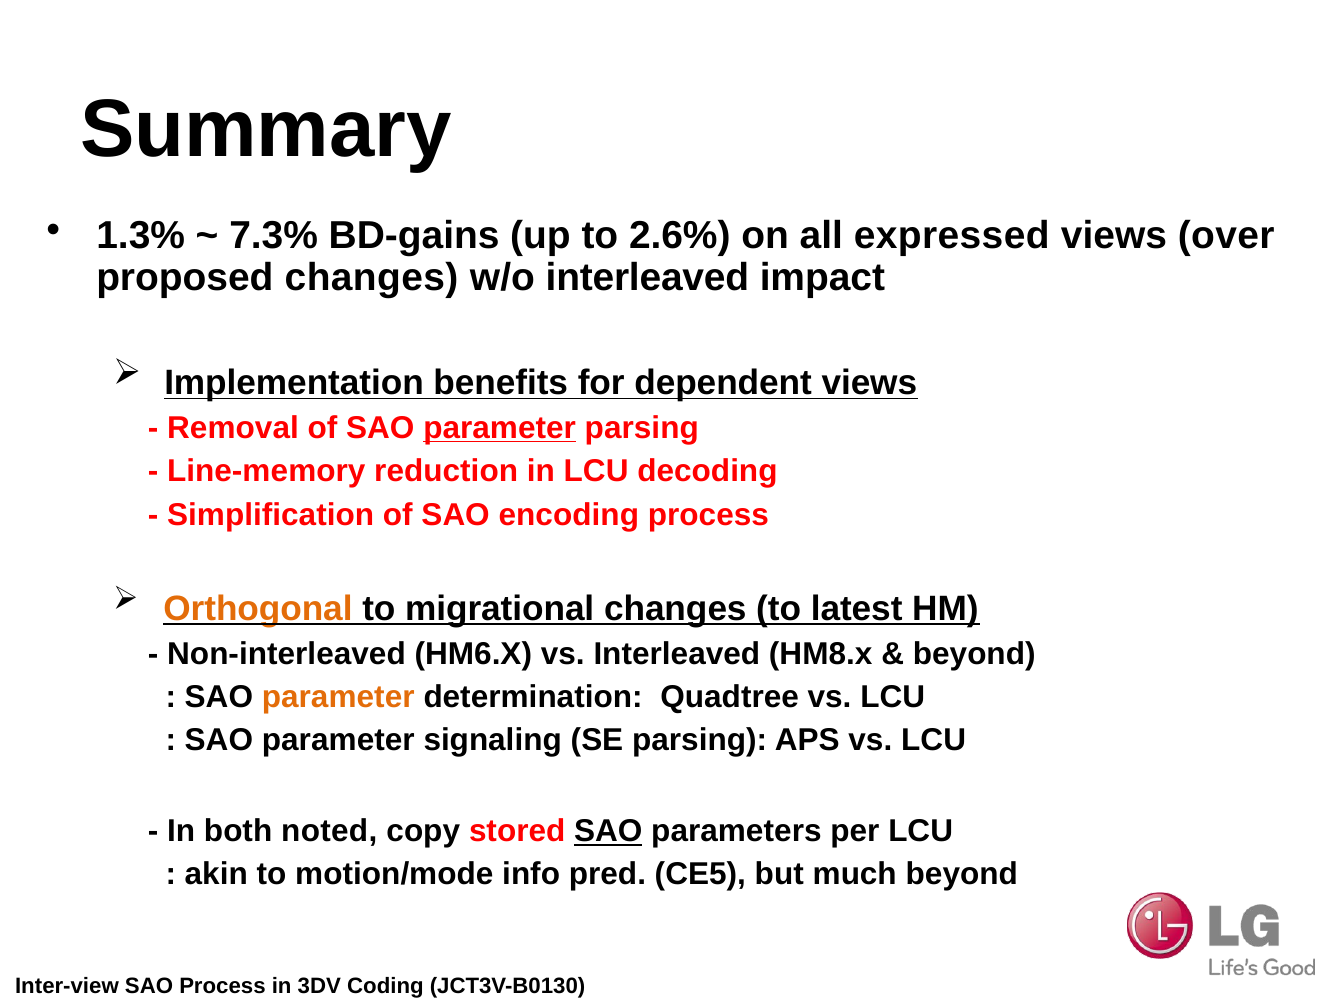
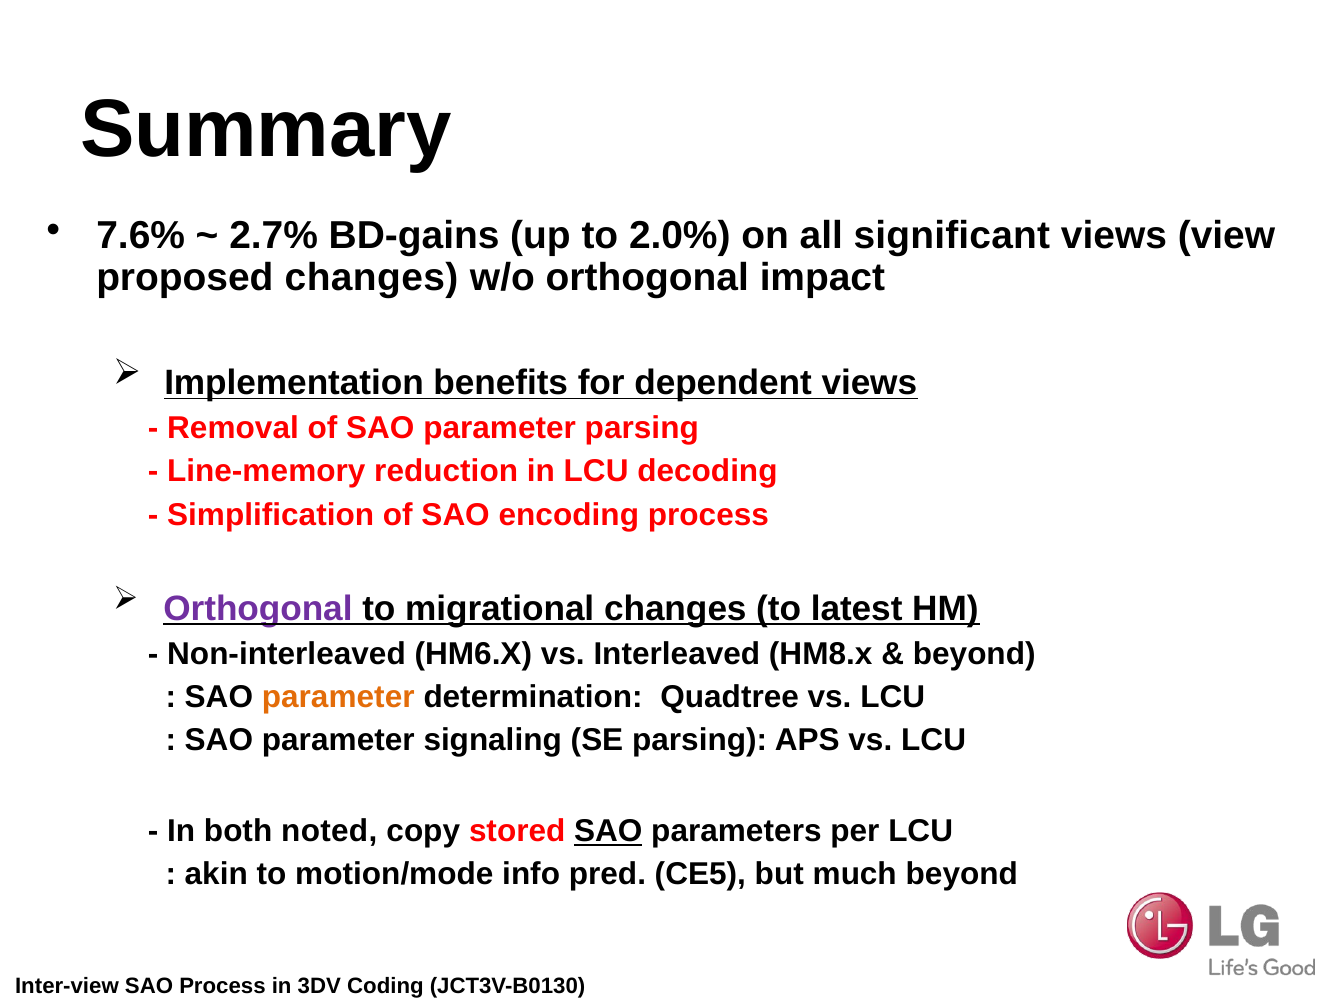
1.3%: 1.3% -> 7.6% (141, 236)
7.3%: 7.3% -> 2.7% (274, 236)
2.6%: 2.6% -> 2.0% (680, 236)
expressed: expressed -> significant (952, 236)
over: over -> view (1226, 236)
w/o interleaved: interleaved -> orthogonal (647, 278)
parameter underline: present -> none (500, 428)
Orthogonal colour: orange -> purple (258, 609)
